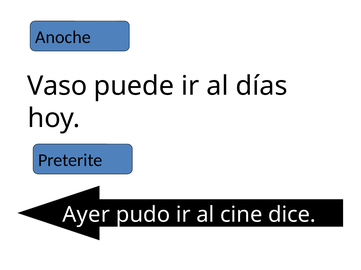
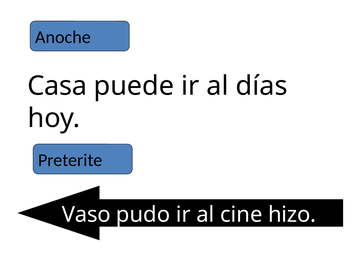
Vaso: Vaso -> Casa (57, 86)
Ayer: Ayer -> Vaso (86, 215)
dice: dice -> hizo (292, 215)
